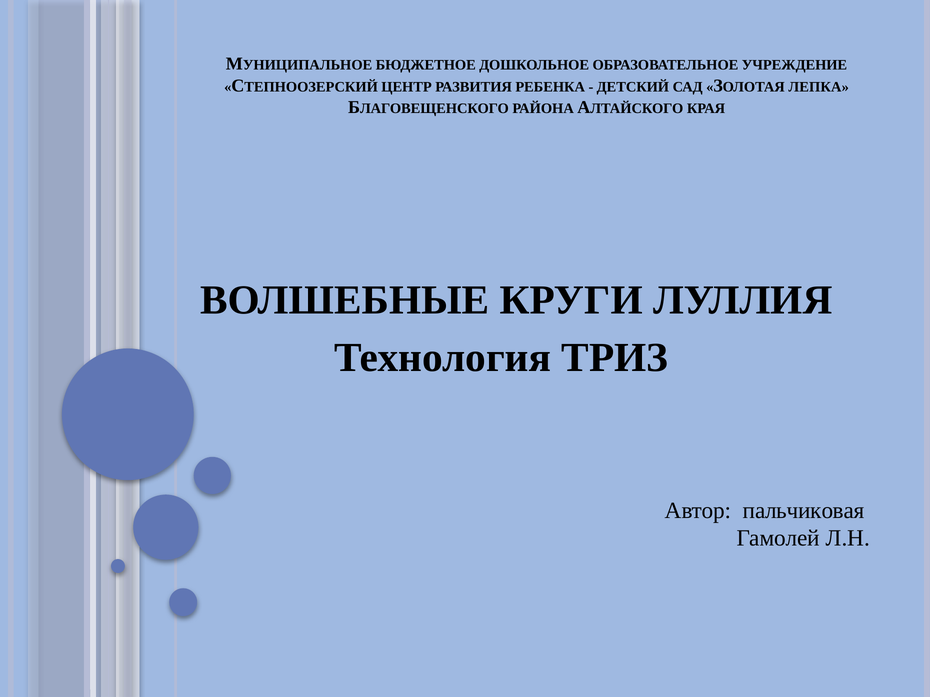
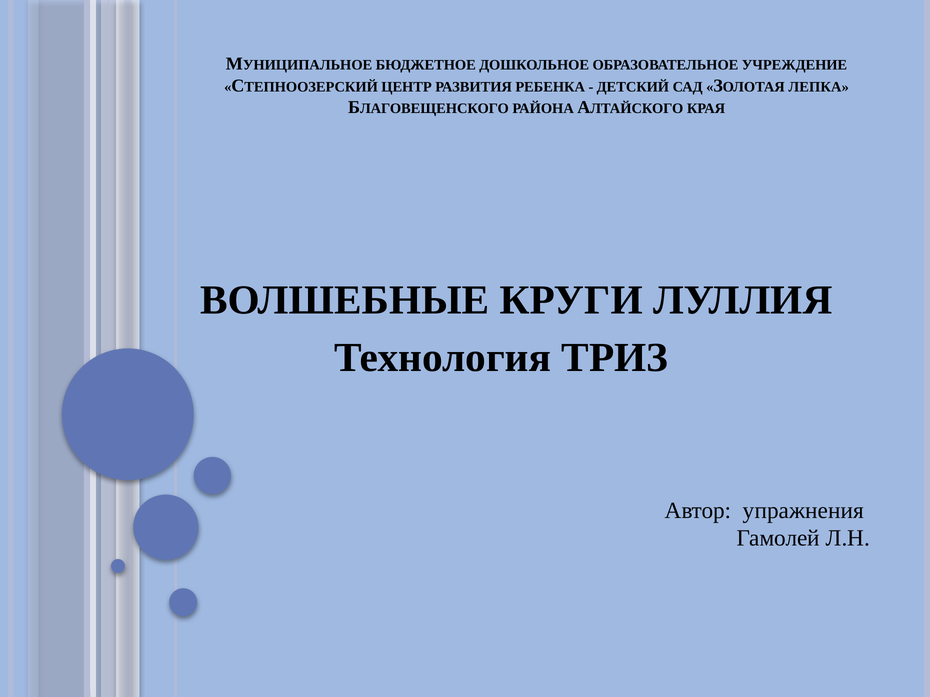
пальчиковая: пальчиковая -> упражнения (803, 511)
